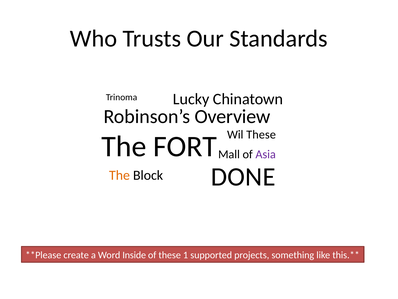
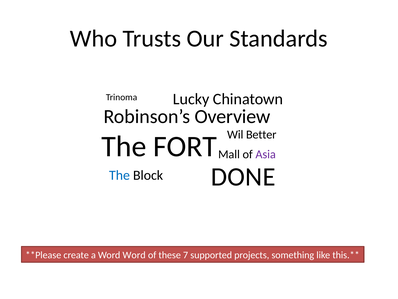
Wil These: These -> Better (261, 135)
The colour: orange -> blue (120, 175)
Word Inside: Inside -> Word (134, 255)
1: 1 -> 7 (186, 255)
